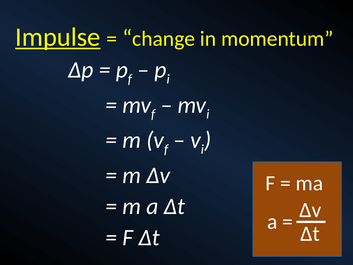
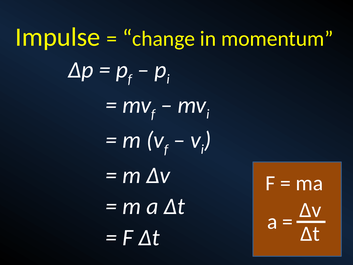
Impulse underline: present -> none (58, 37)
